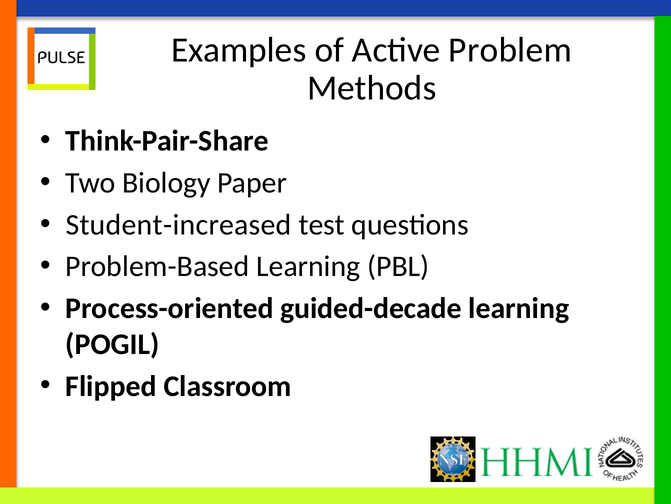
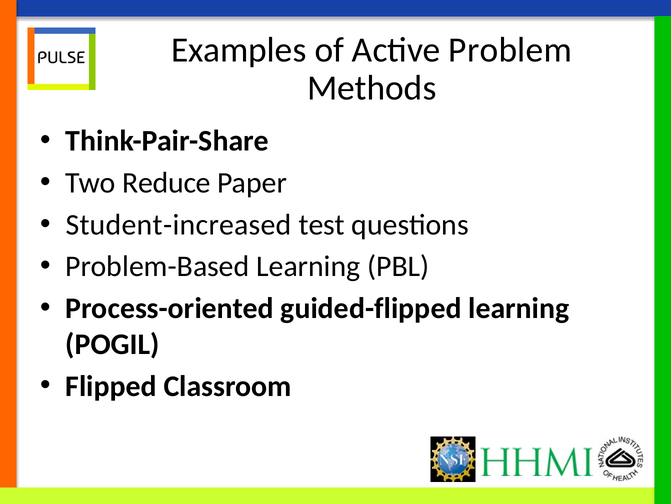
Biology: Biology -> Reduce (166, 183)
guided-decade: guided-decade -> guided-flipped (371, 308)
